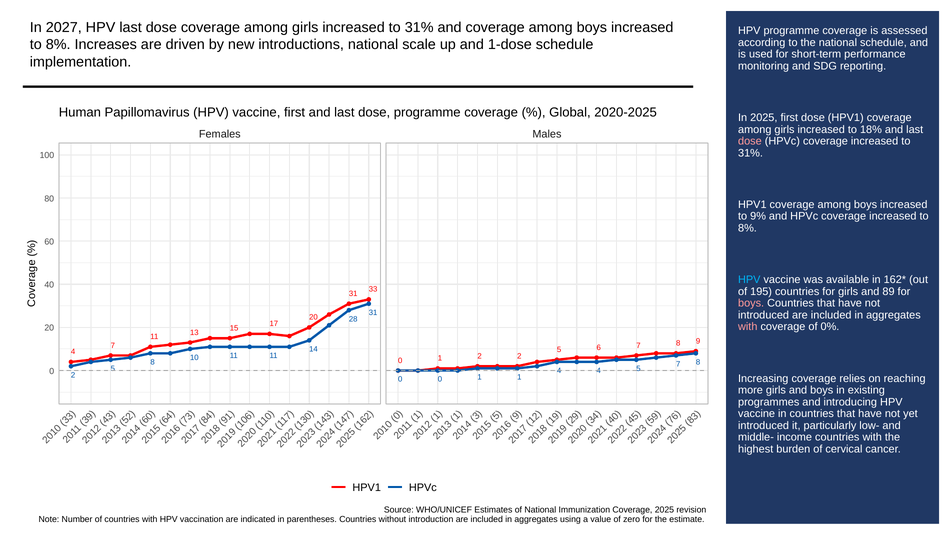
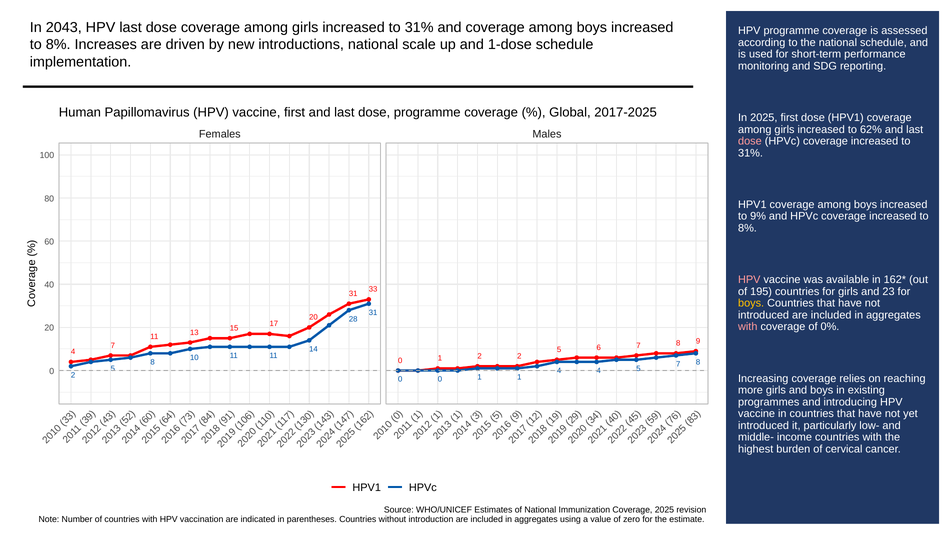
2027: 2027 -> 2043 (64, 27)
2020-2025: 2020-2025 -> 2017-2025 (626, 112)
18%: 18% -> 62% (871, 129)
HPV colour: light blue -> pink (749, 280)
89: 89 -> 23 (889, 291)
boys colour: pink -> yellow (751, 303)
